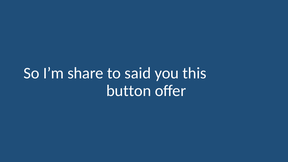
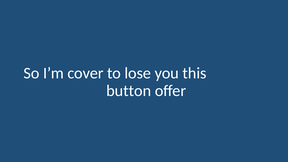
share: share -> cover (85, 73)
said: said -> lose (138, 73)
